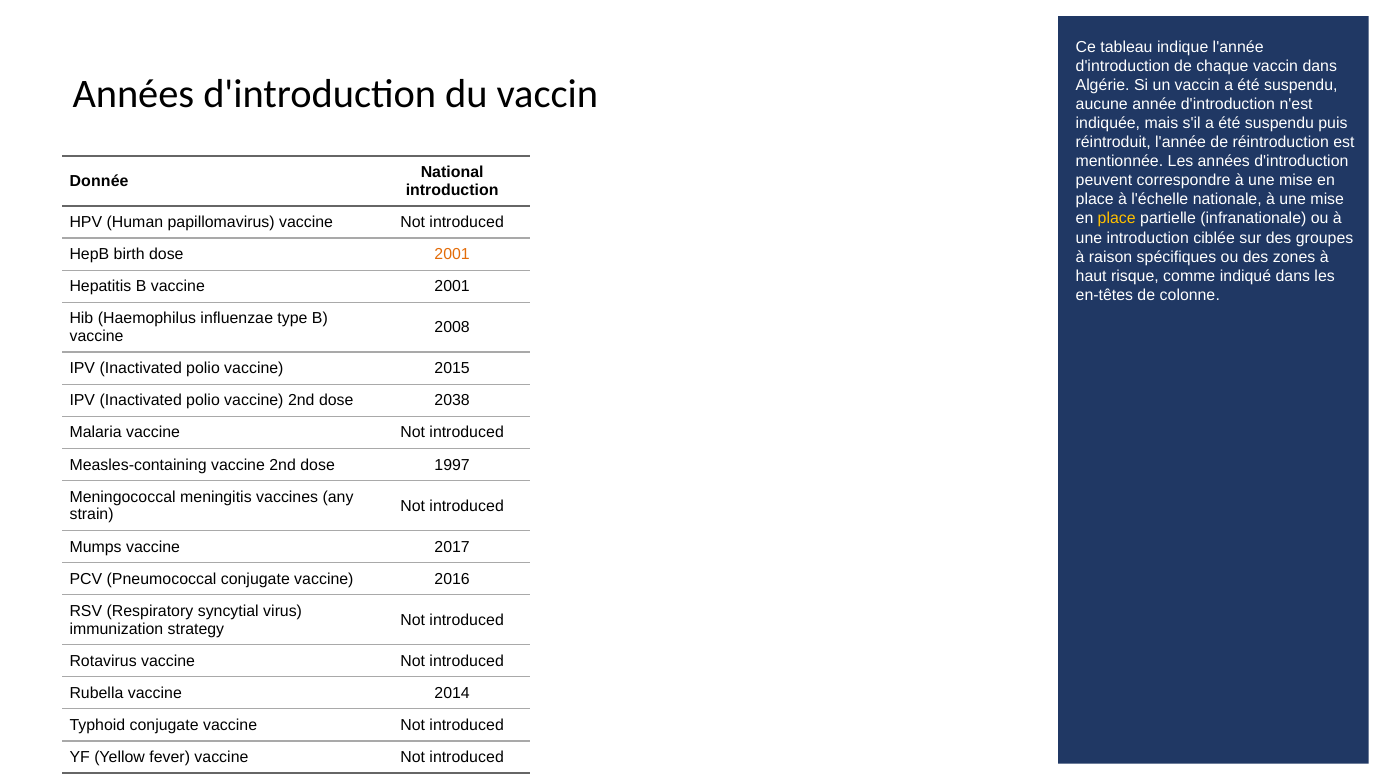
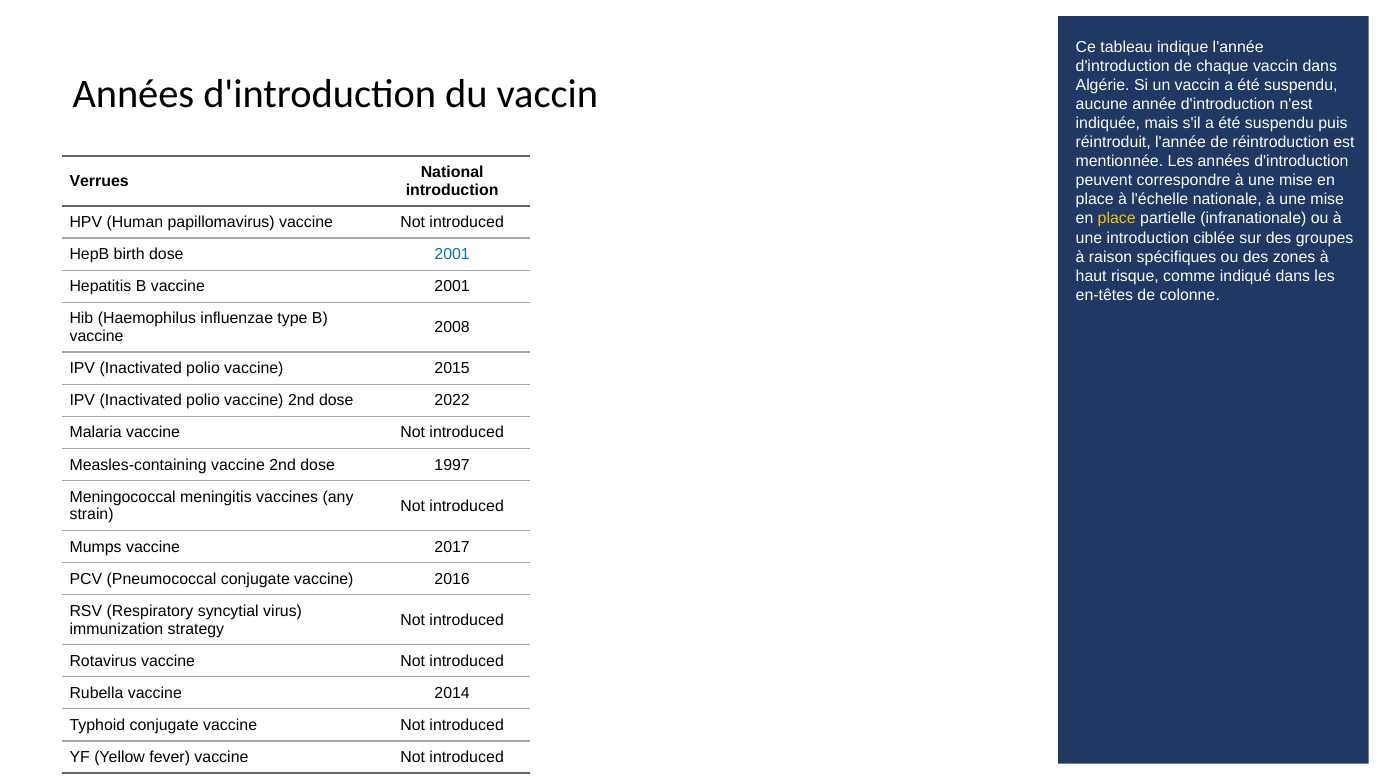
Donnée: Donnée -> Verrues (99, 181)
2001 colour: orange -> blue (452, 254)
2038: 2038 -> 2022 (452, 400)
